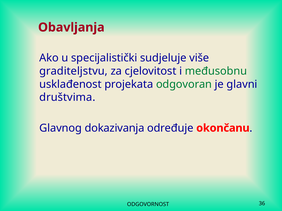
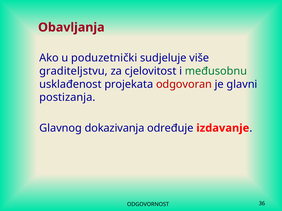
specijalistički: specijalistički -> poduzetnički (104, 58)
odgovoran colour: green -> red (184, 84)
društvima: društvima -> postizanja (67, 98)
okončanu: okončanu -> izdavanje (223, 128)
